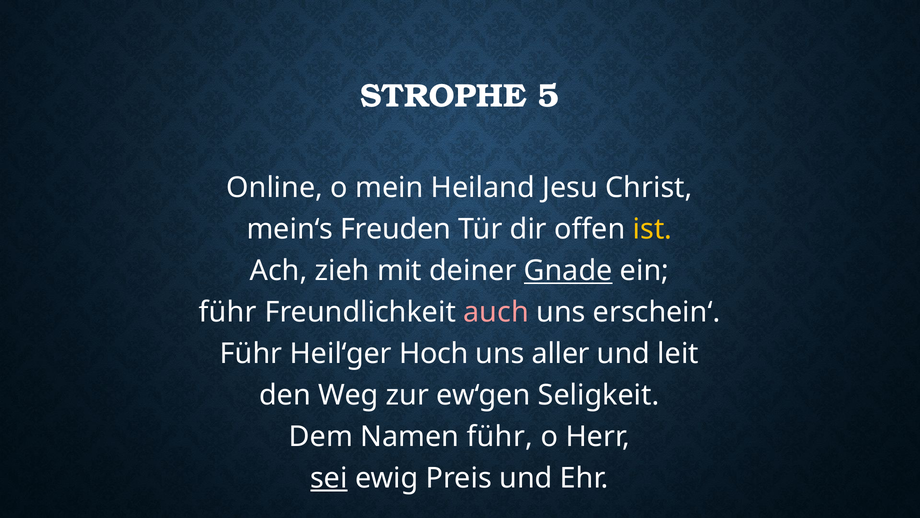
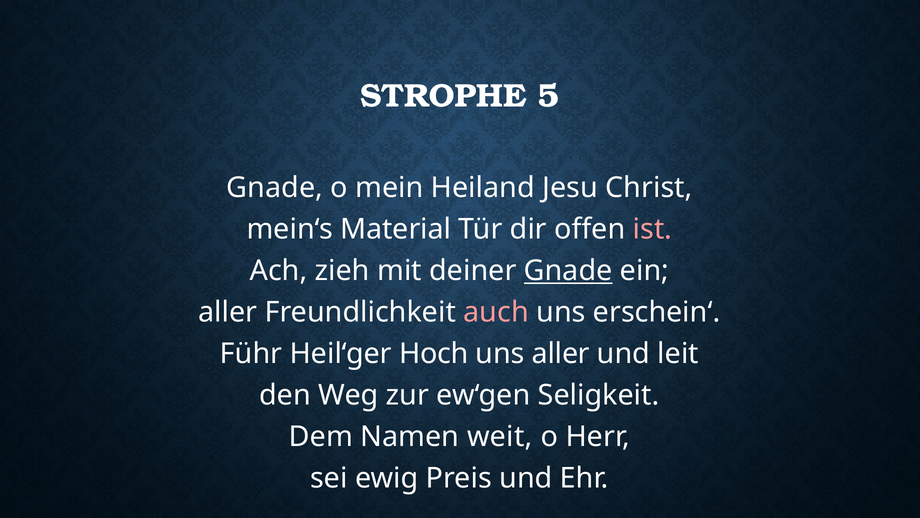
Online: Online -> Gnade (275, 188)
Freuden: Freuden -> Material (396, 229)
ist colour: yellow -> pink (652, 229)
führ: führ -> aller (228, 312)
Namen führ: führ -> weit (500, 436)
sei underline: present -> none (329, 478)
